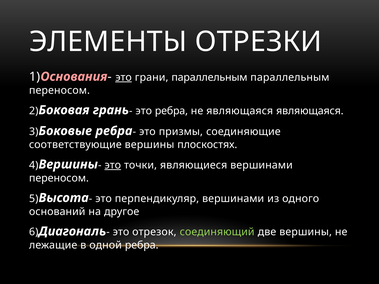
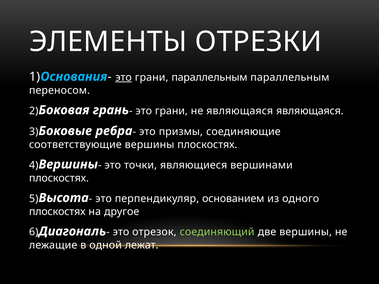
Основания colour: pink -> light blue (74, 77)
грань- это ребра: ребра -> грани (171, 111)
это underline: present -> none (113, 165)
переносом: переносом -> плоскостях (59, 178)
перпендикуляр вершинами: вершинами -> основанием (233, 199)
оснований: оснований -> плоскостях (57, 212)
одной ребра: ребра -> лежат (142, 245)
